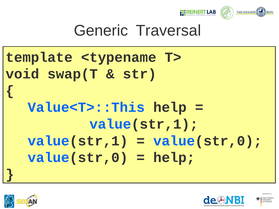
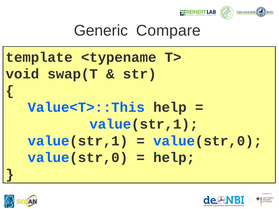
Traversal: Traversal -> Compare (168, 31)
